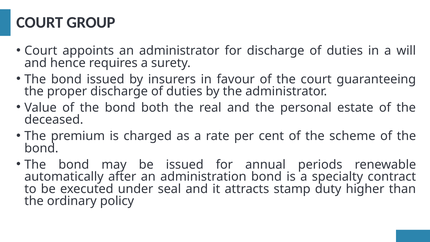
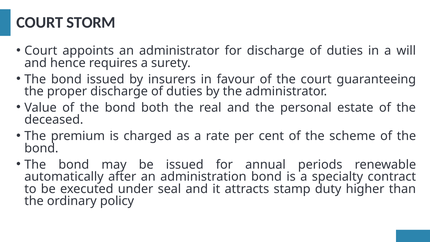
GROUP: GROUP -> STORM (91, 22)
